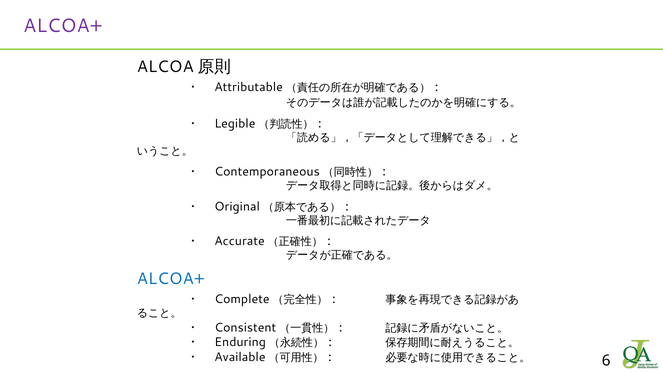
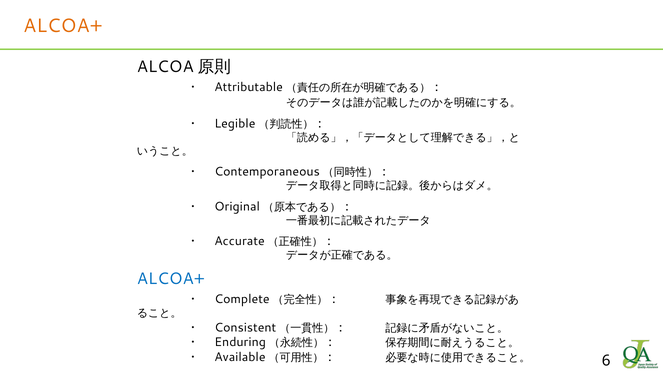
ALCOA+ colour: purple -> orange (63, 26)
